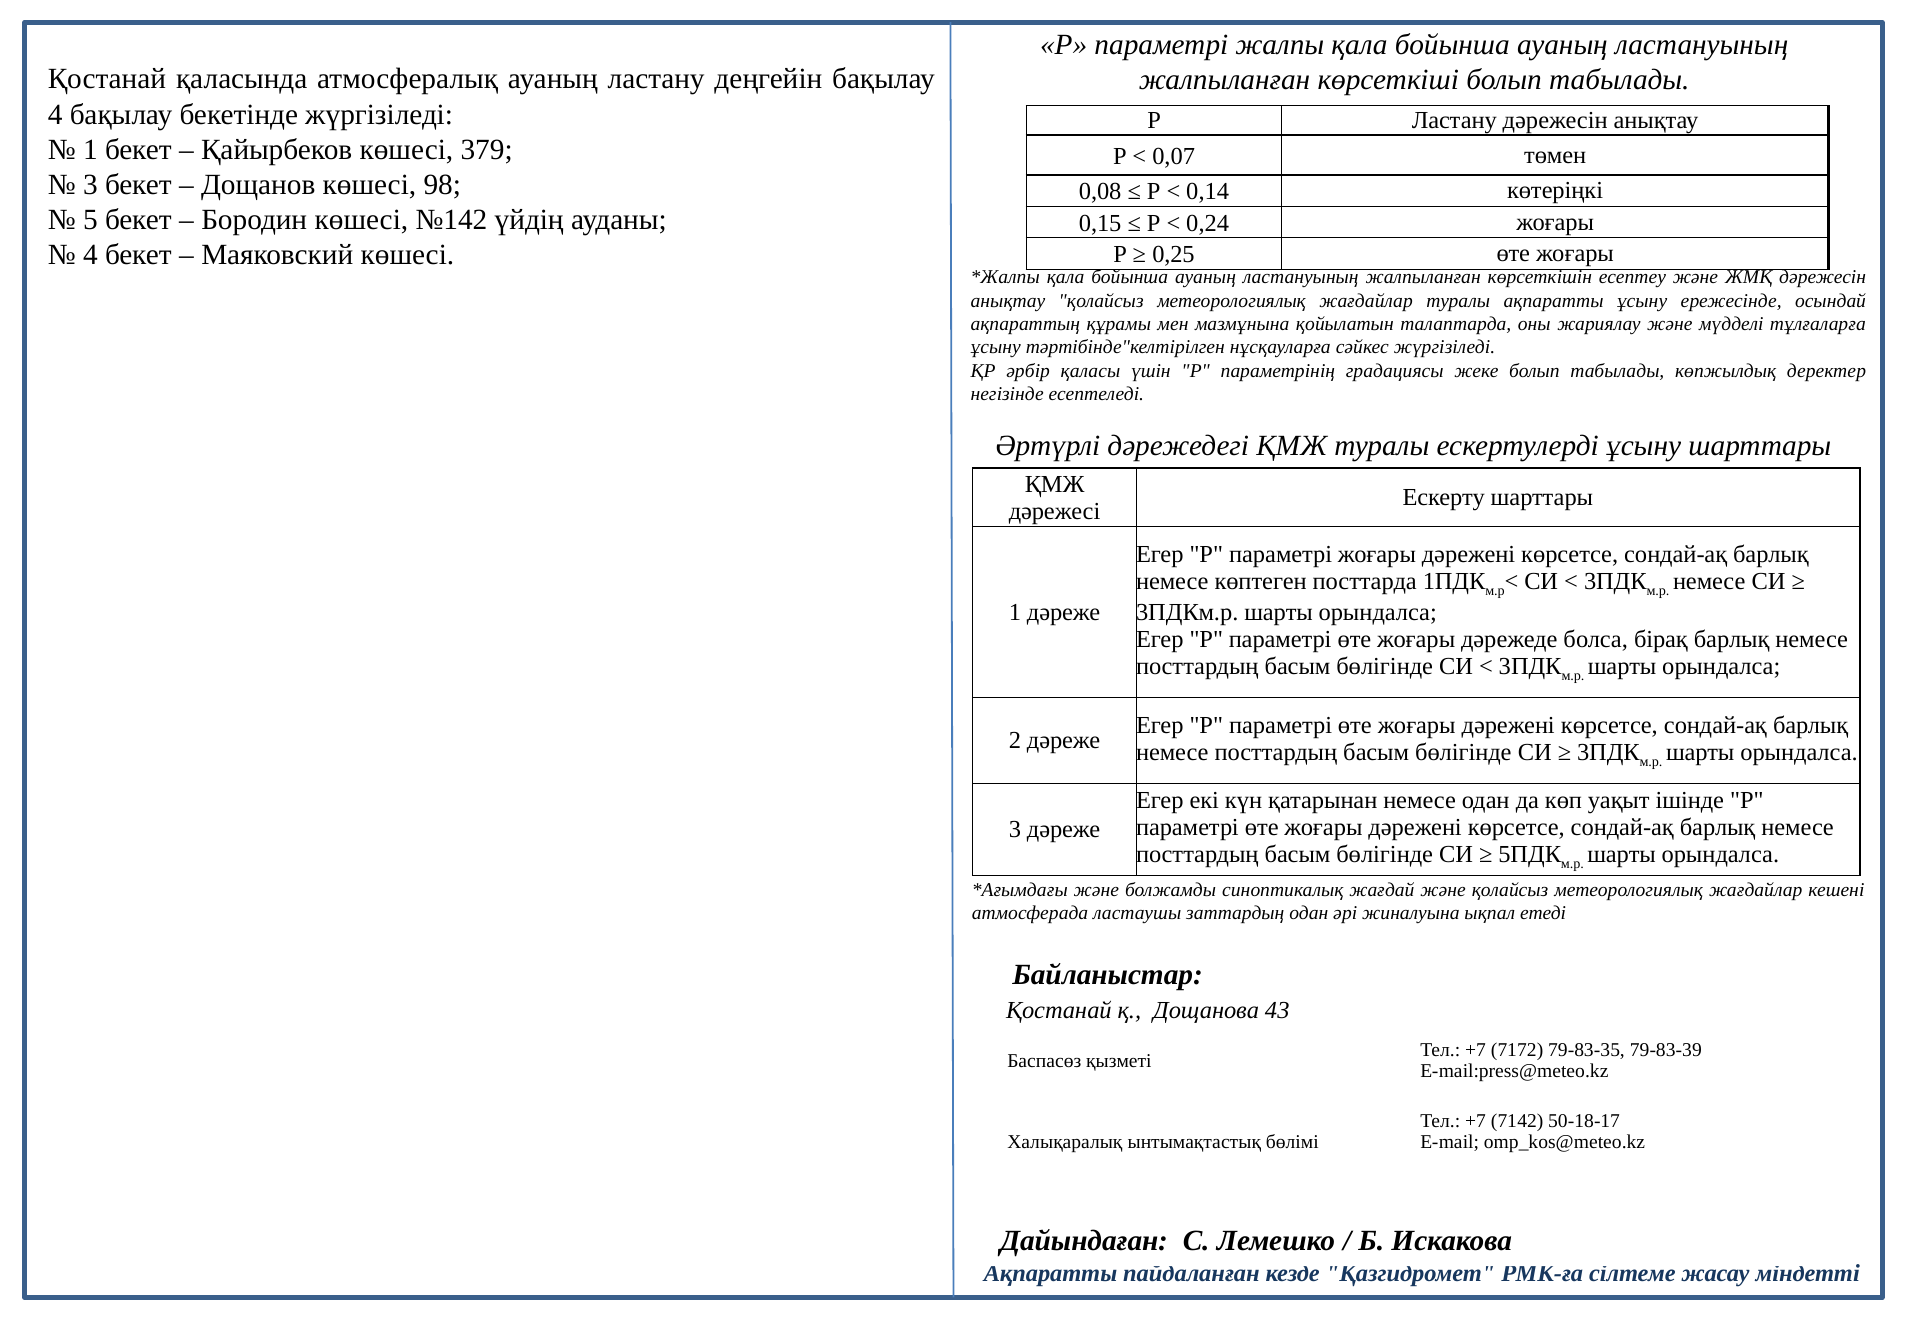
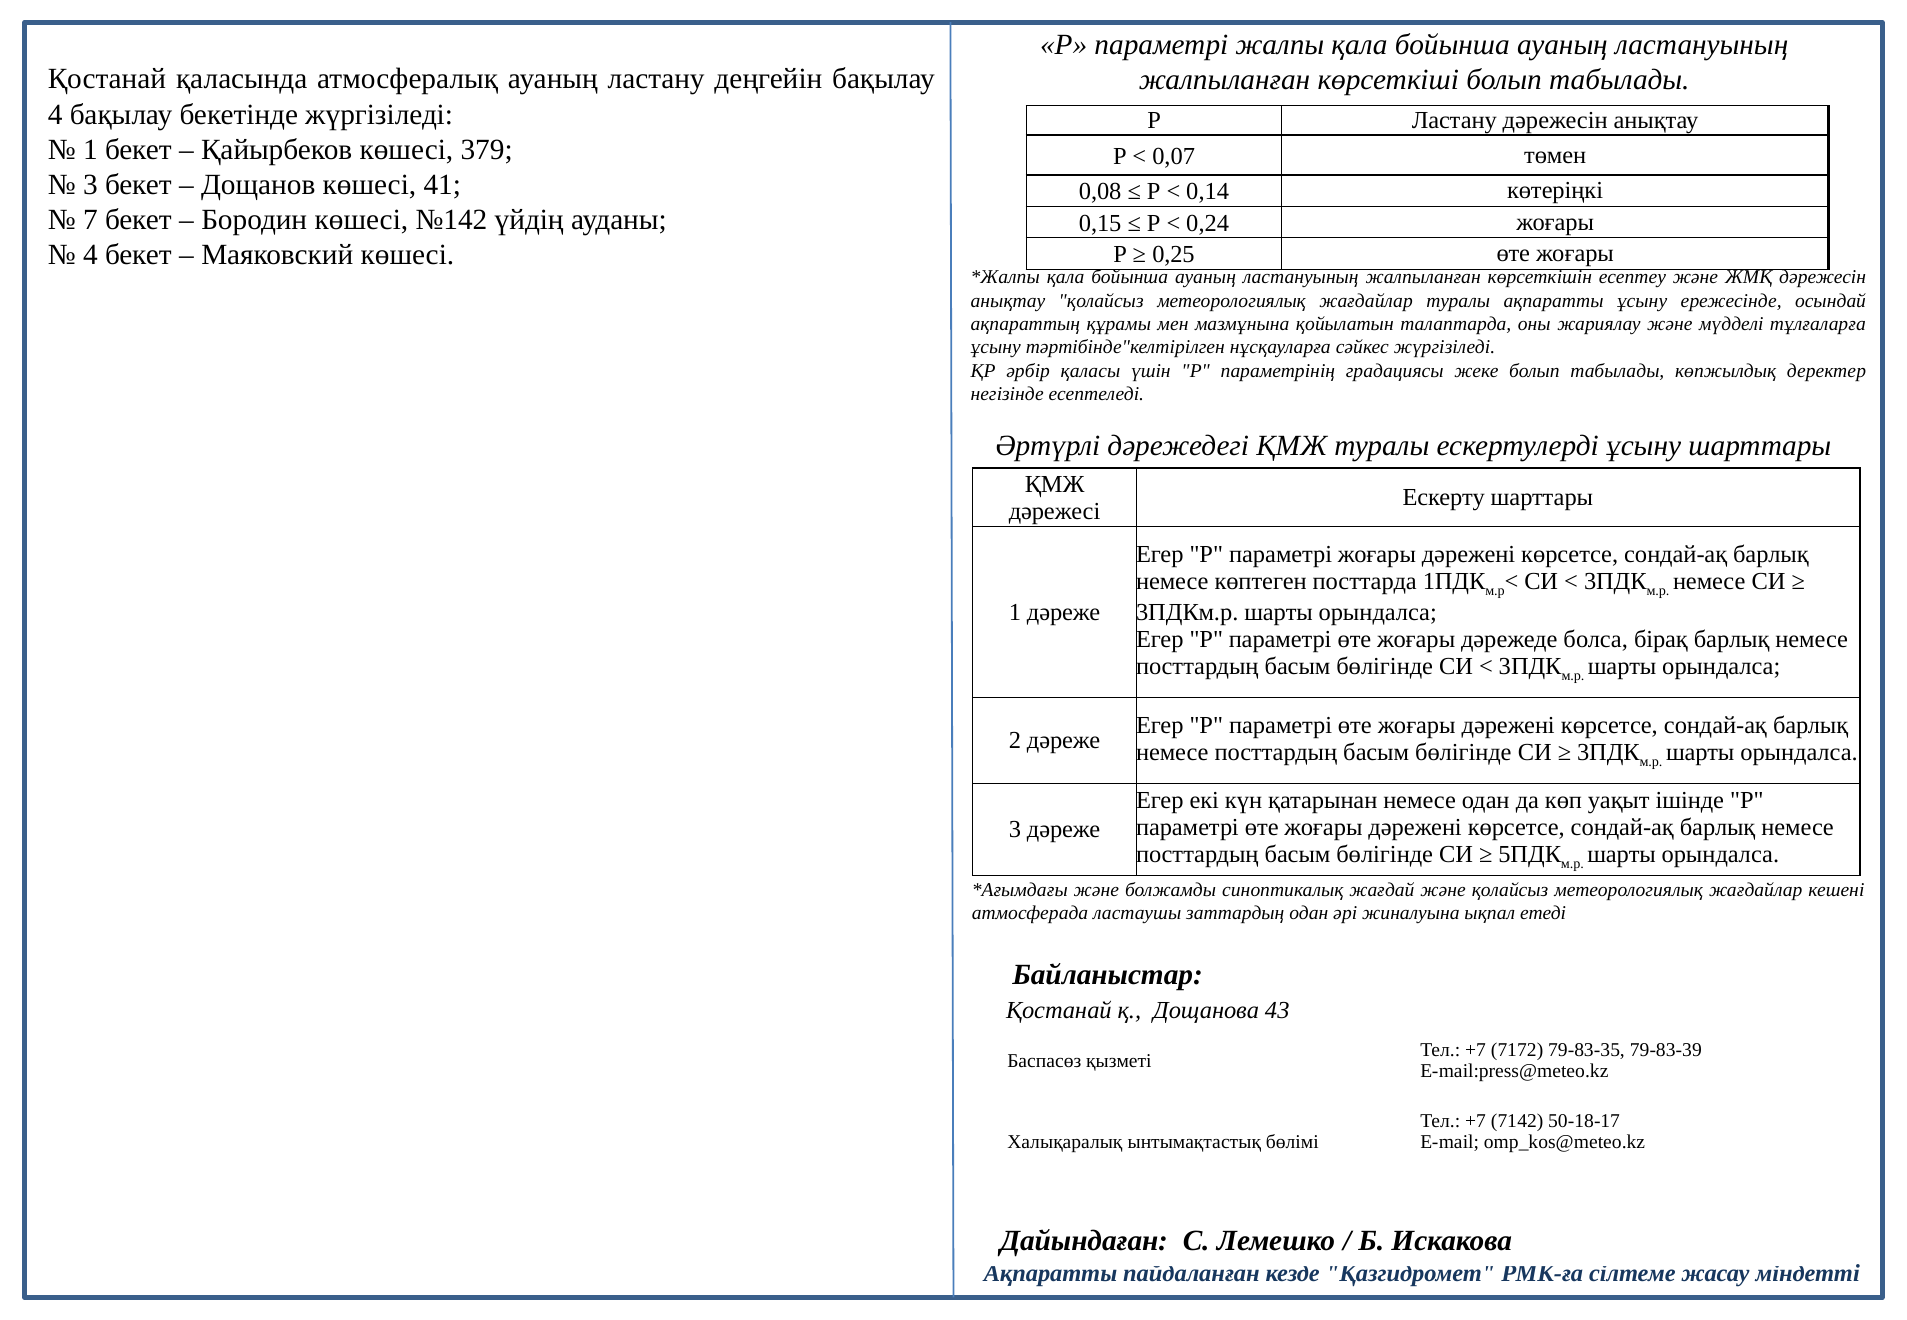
98: 98 -> 41 (442, 185)
5: 5 -> 7 (90, 220)
